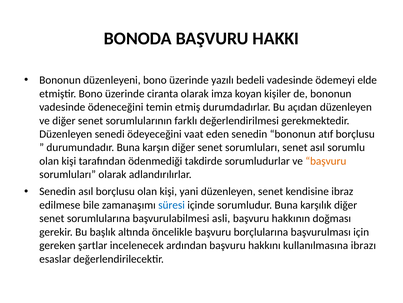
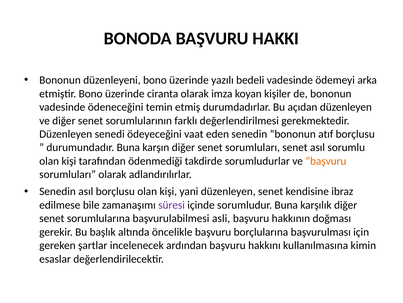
elde: elde -> arka (367, 80)
süresi colour: blue -> purple (172, 205)
ibrazı: ibrazı -> kimin (363, 245)
